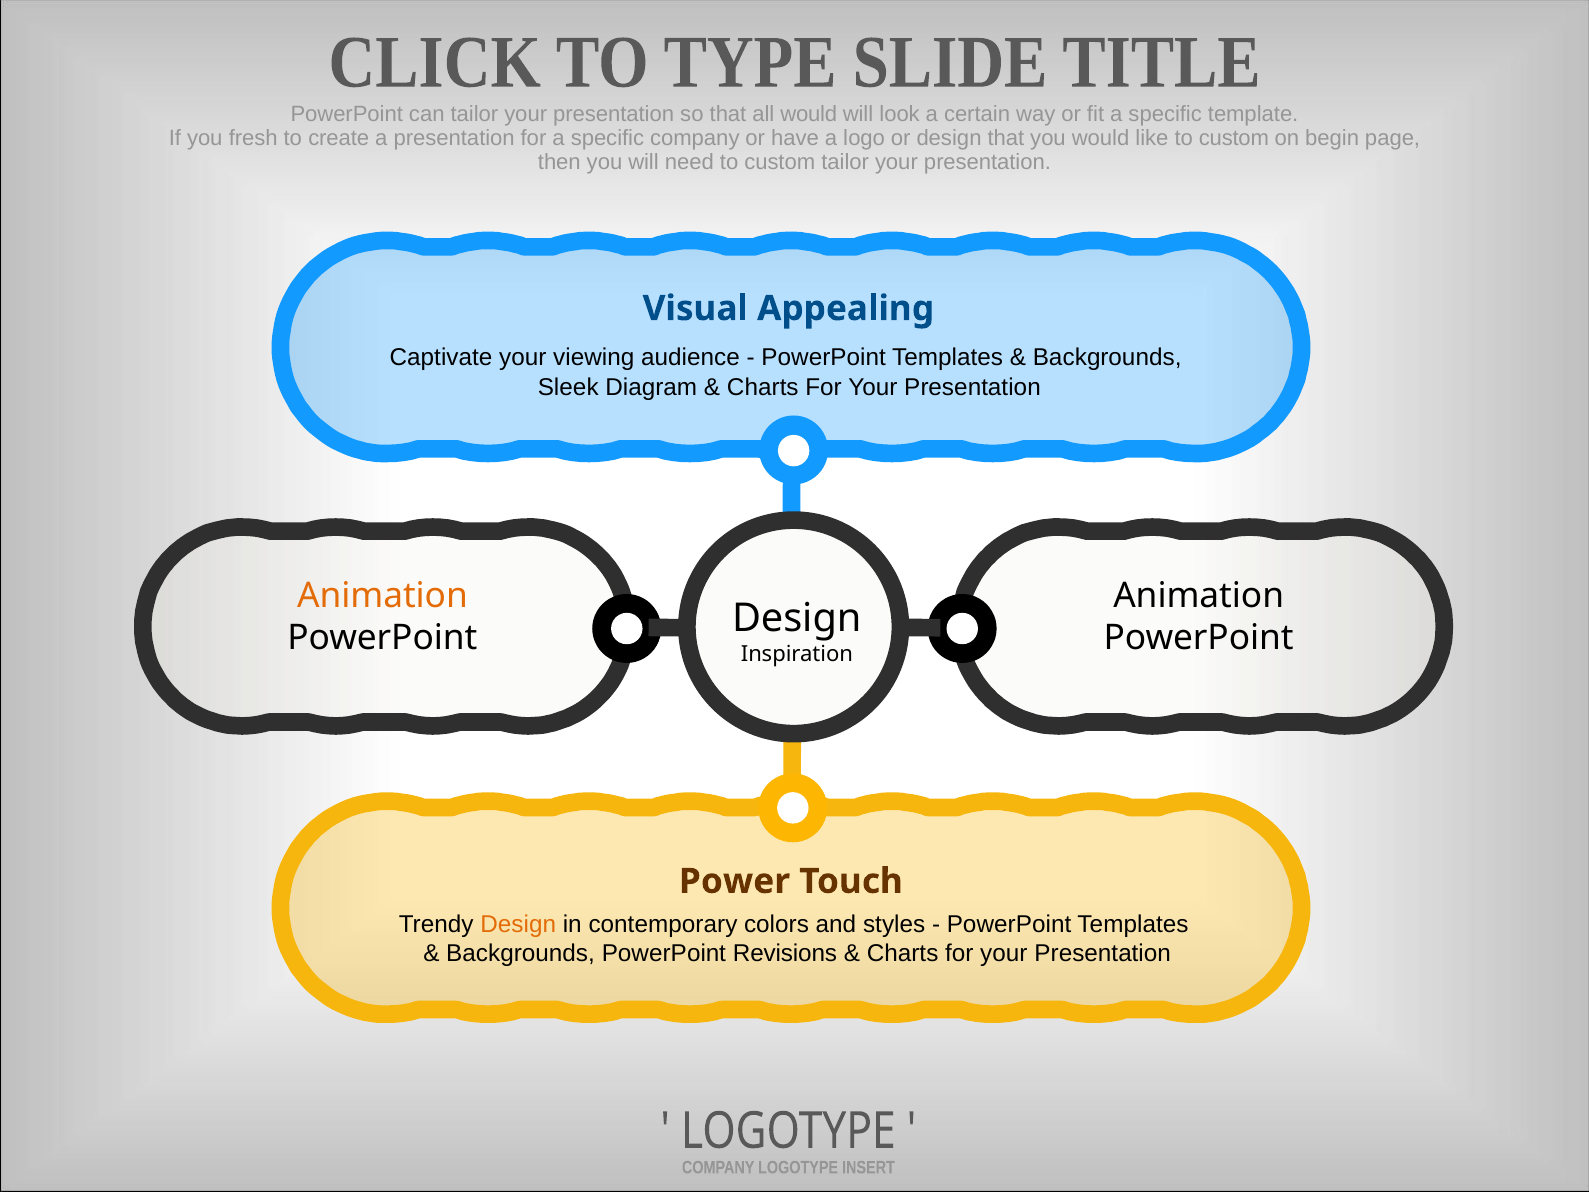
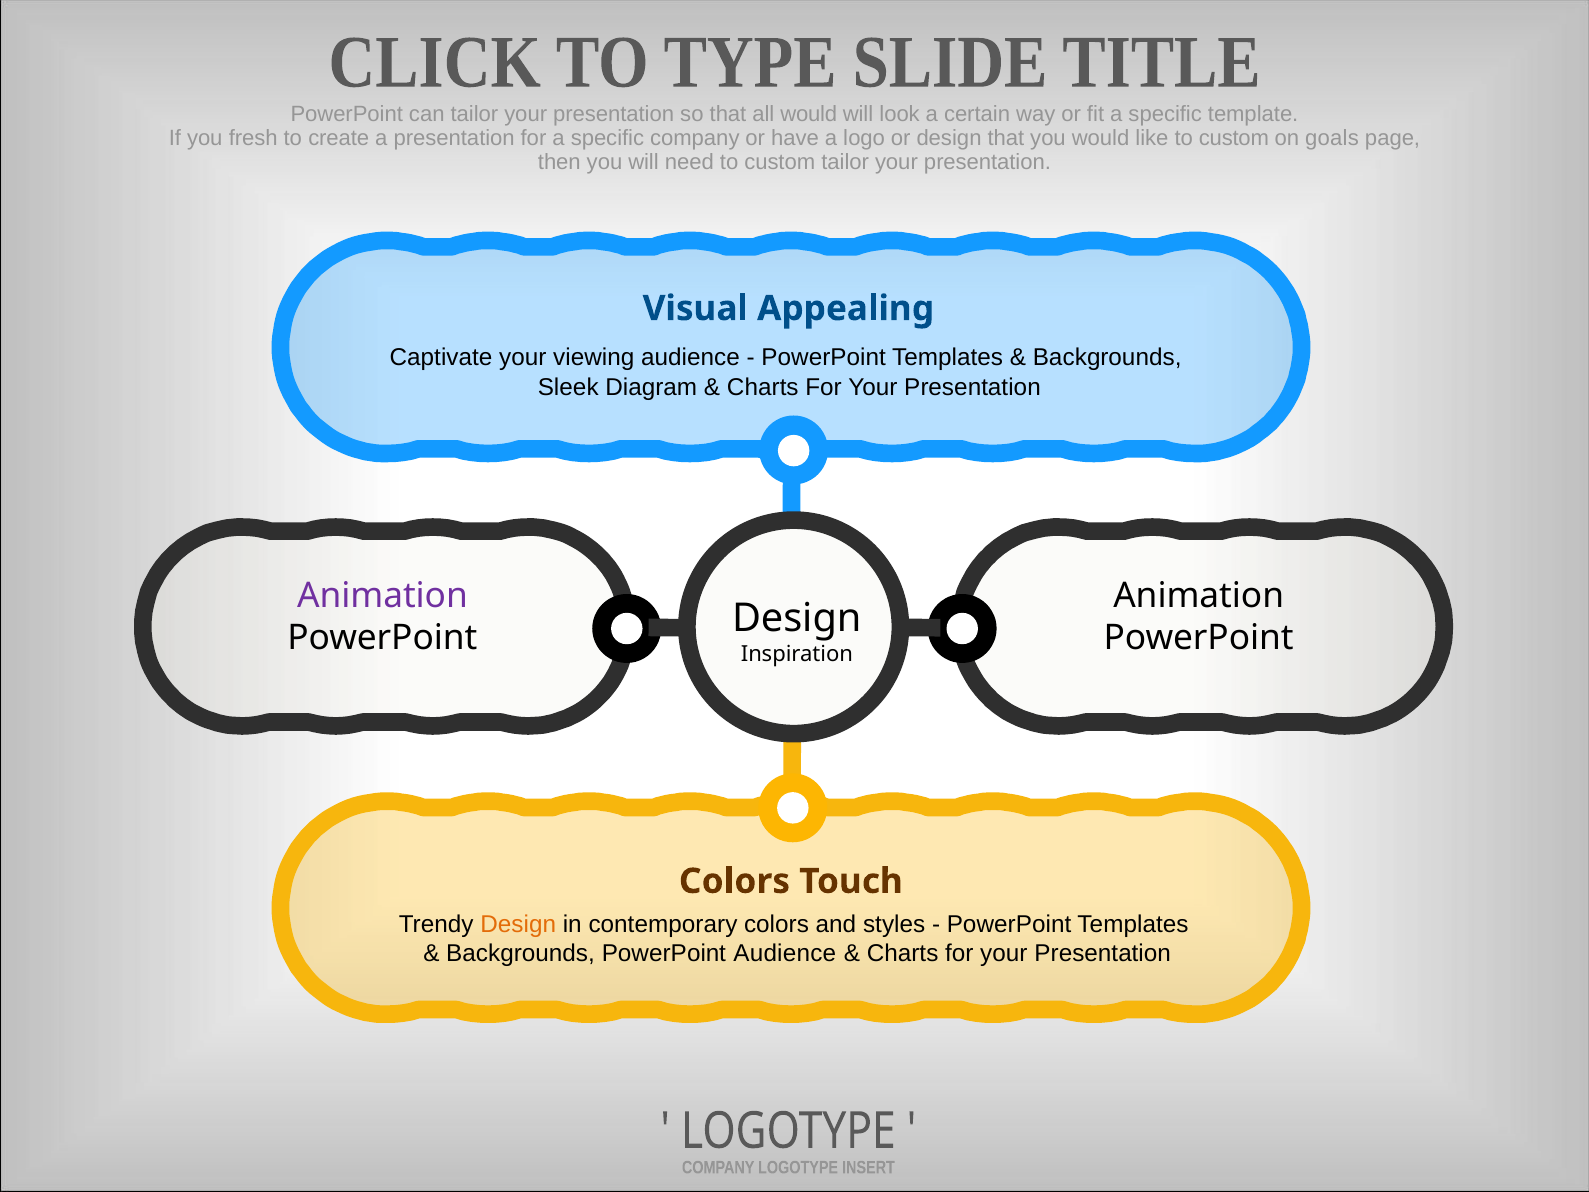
begin: begin -> goals (1332, 138)
Animation colour: orange -> purple (382, 595)
Power: Power -> Colors (734, 881)
PowerPoint Revisions: Revisions -> Audience (785, 954)
